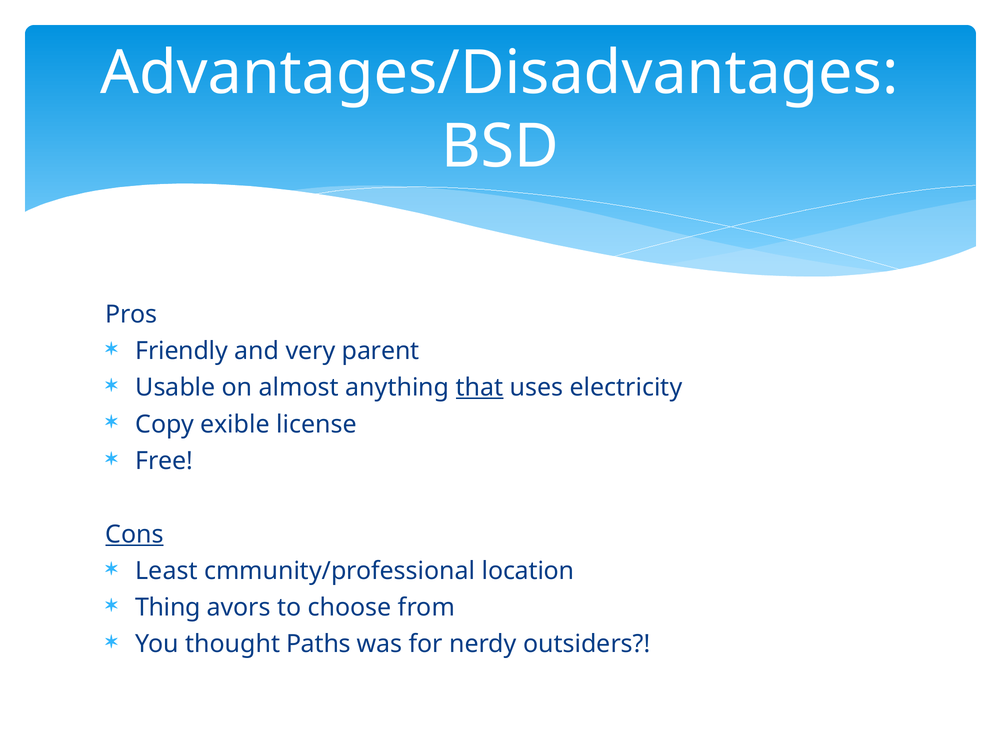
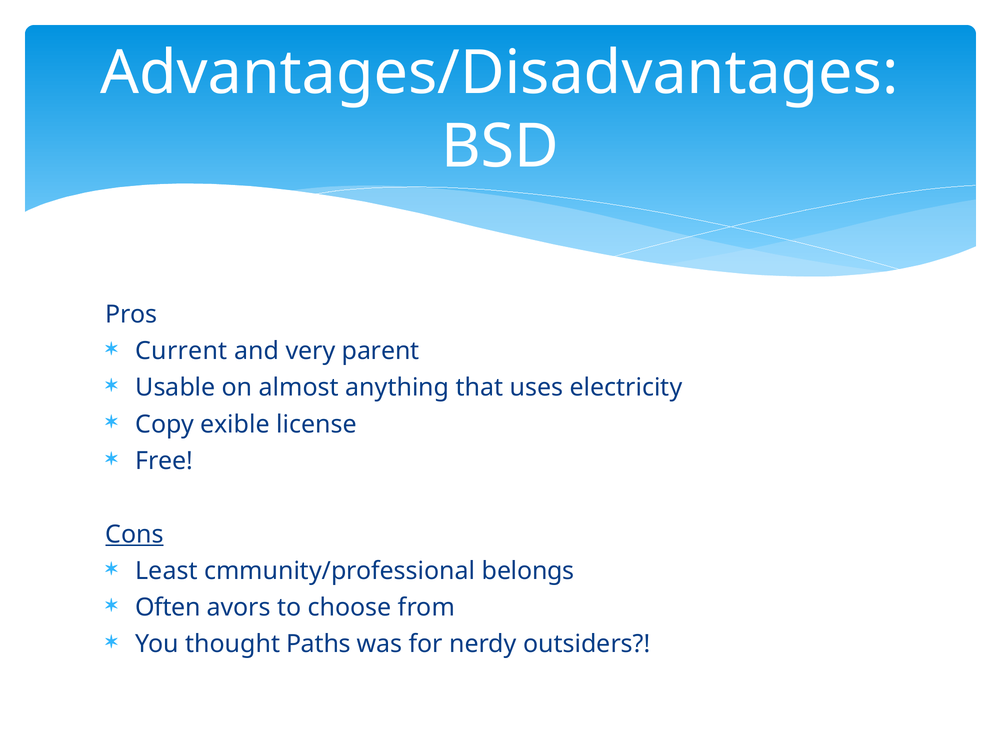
Friendly: Friendly -> Current (181, 351)
that underline: present -> none (480, 388)
location: location -> belongs (528, 571)
Thing: Thing -> Often (168, 608)
